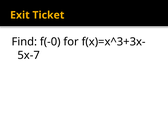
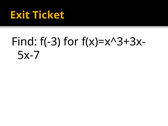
f(-0: f(-0 -> f(-3 (50, 42)
